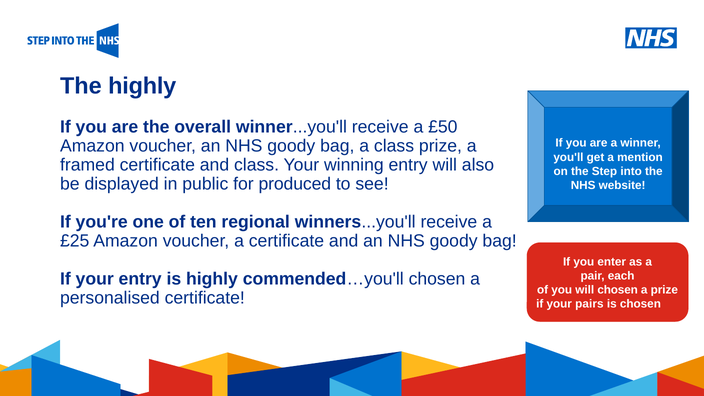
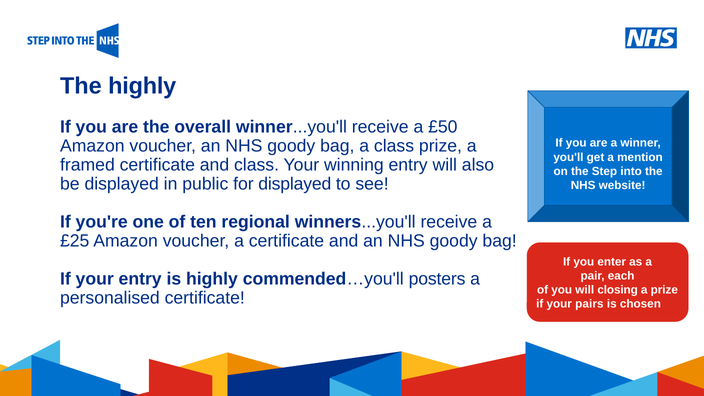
for produced: produced -> displayed (295, 184)
commended…you'll chosen: chosen -> posters (437, 279)
will chosen: chosen -> closing (618, 290)
